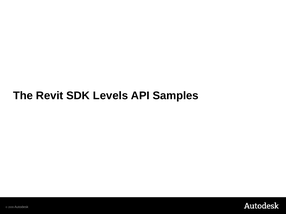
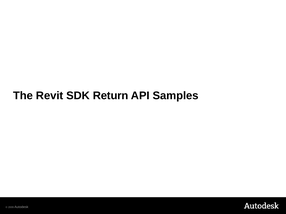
Levels: Levels -> Return (111, 96)
